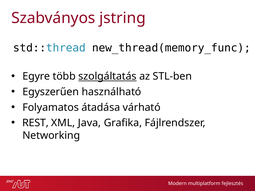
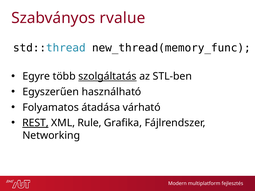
jstring: jstring -> rvalue (122, 18)
REST underline: none -> present (36, 123)
Java: Java -> Rule (90, 123)
